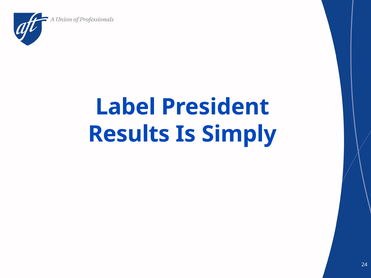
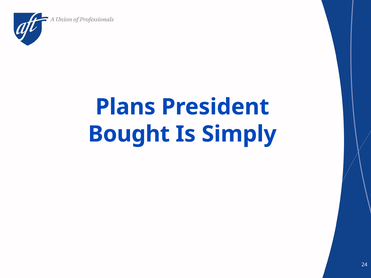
Label: Label -> Plans (125, 107)
Results: Results -> Bought (129, 134)
